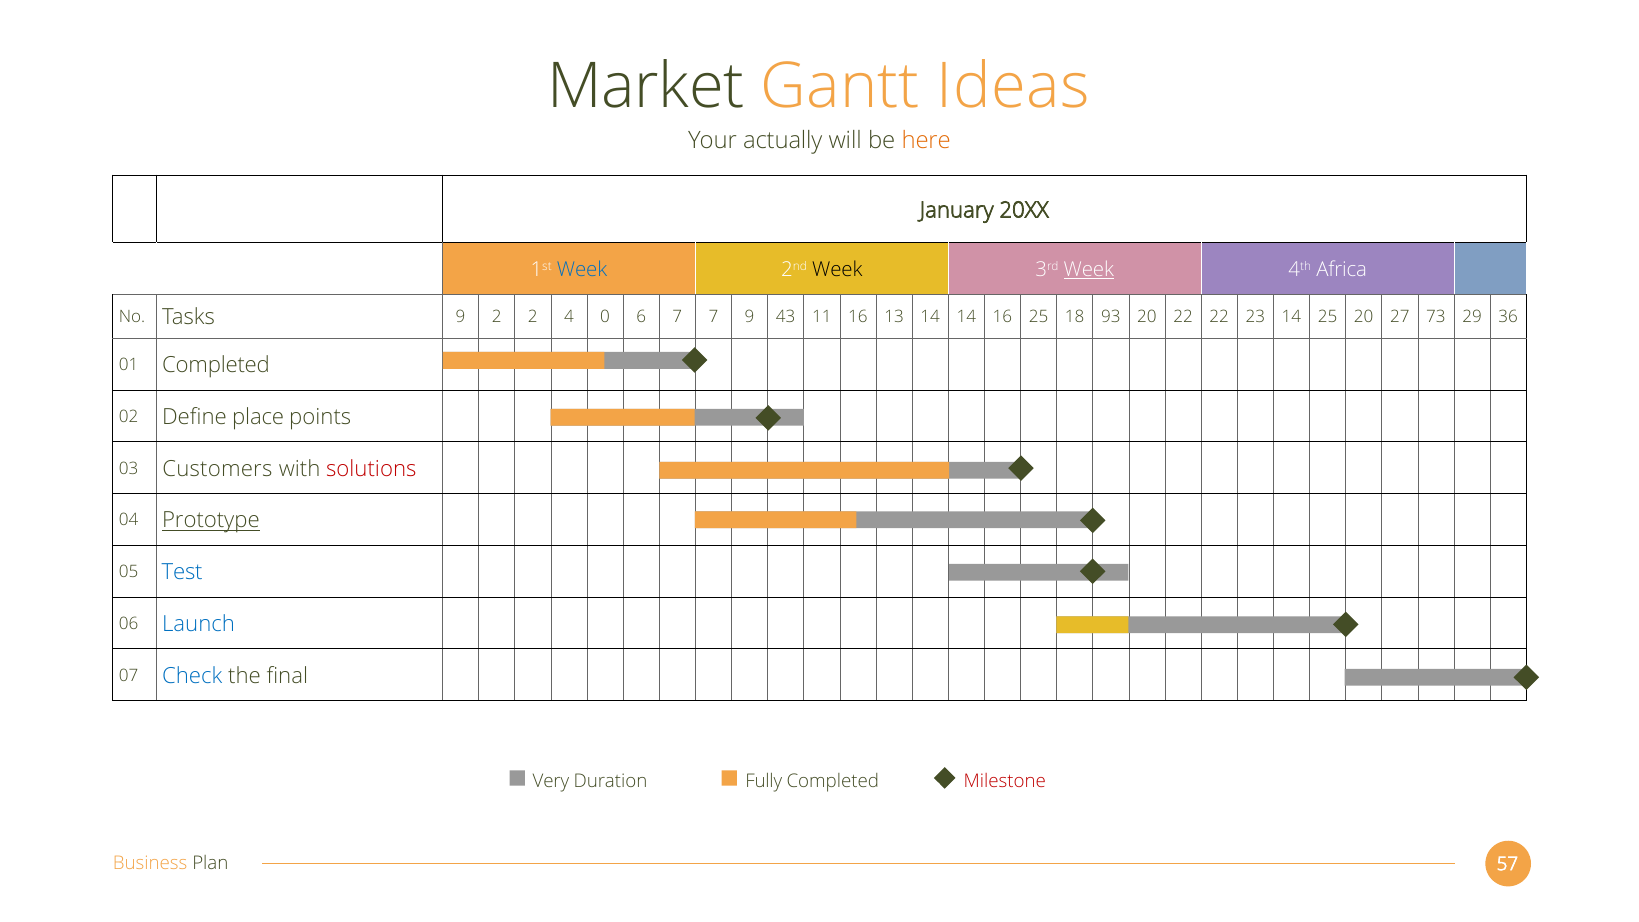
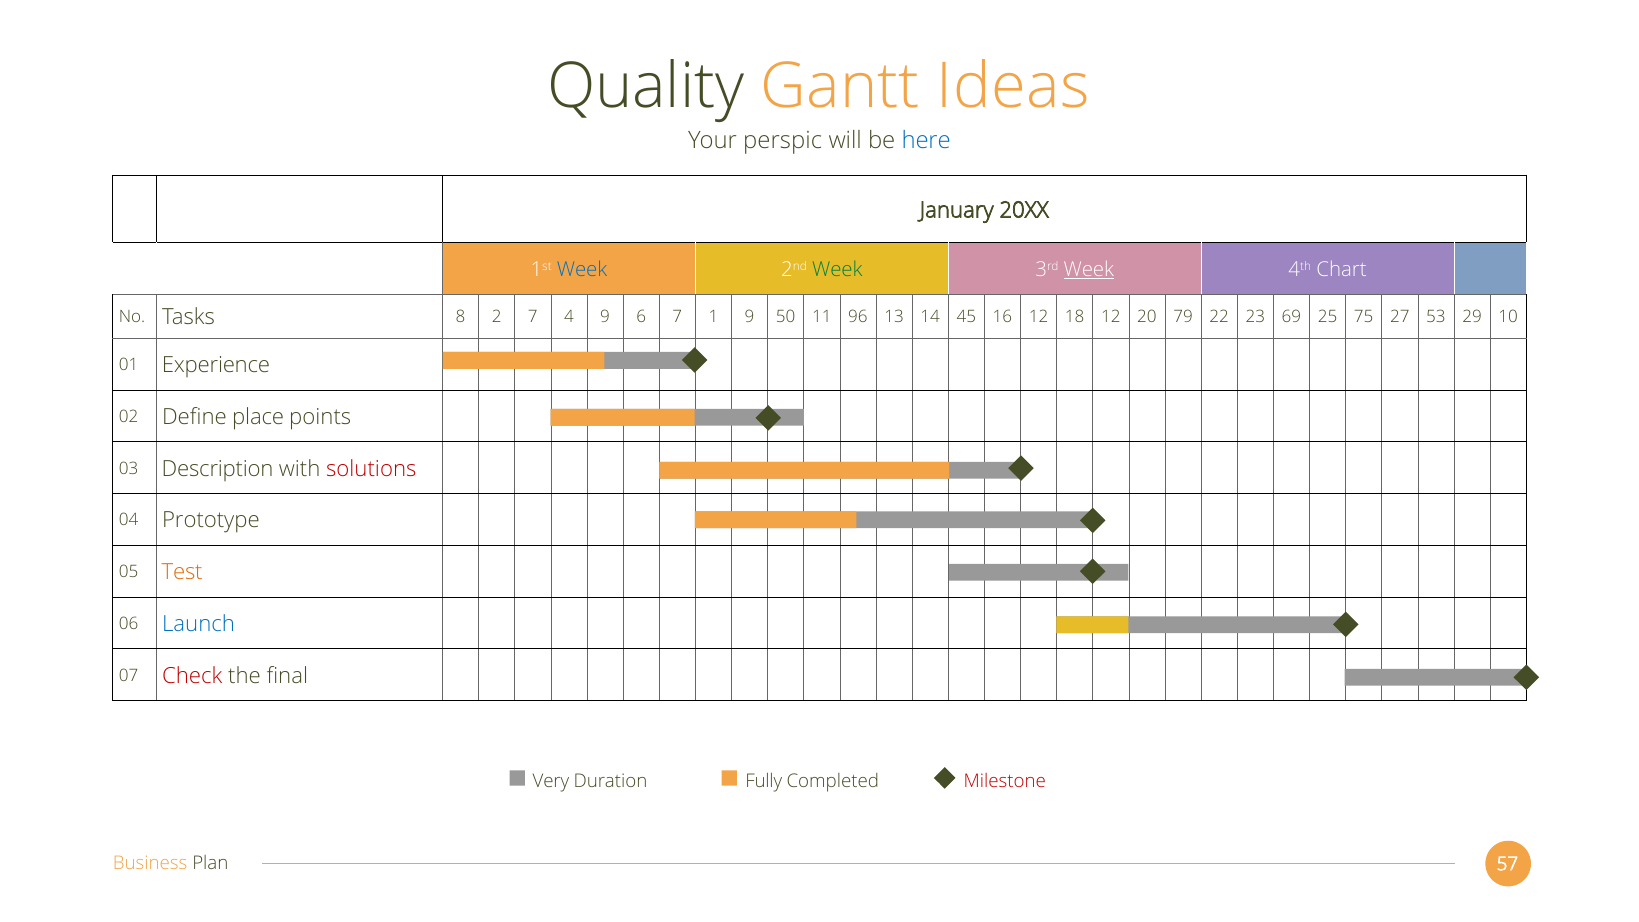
Market: Market -> Quality (646, 87)
actually: actually -> perspic (783, 141)
here colour: orange -> blue (926, 141)
Week colour: black -> green (837, 270)
Africa: Africa -> Chart (1341, 270)
Tasks 9: 9 -> 8 (460, 317)
2 2: 2 -> 7 (533, 317)
4 0: 0 -> 9 (605, 317)
7 7: 7 -> 1 (713, 317)
43: 43 -> 50 (786, 317)
11 16: 16 -> 96 (858, 317)
14 14: 14 -> 45 (966, 317)
16 25: 25 -> 12 (1039, 317)
18 93: 93 -> 12 (1111, 317)
20 22: 22 -> 79 (1183, 317)
23 14: 14 -> 69 (1291, 317)
25 20: 20 -> 75 (1364, 317)
73: 73 -> 53 (1436, 317)
36: 36 -> 10 (1508, 317)
01 Completed: Completed -> Experience (216, 365)
Customers: Customers -> Description (218, 469)
Prototype underline: present -> none (211, 521)
Test colour: blue -> orange (182, 572)
Check colour: blue -> red (192, 676)
